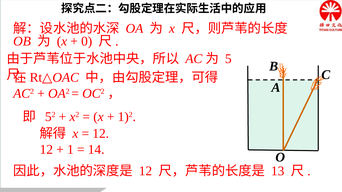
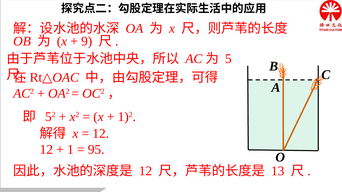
0: 0 -> 9 (87, 41)
14: 14 -> 95 (96, 150)
